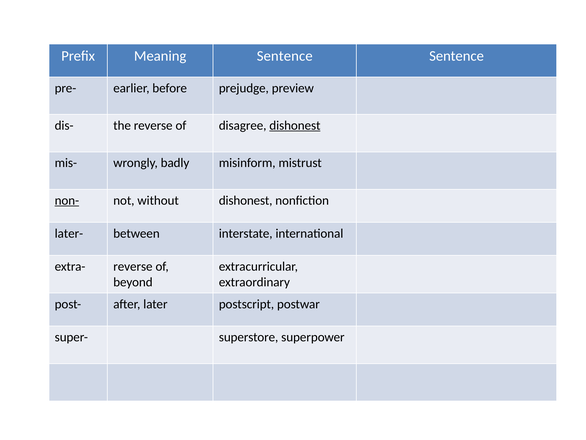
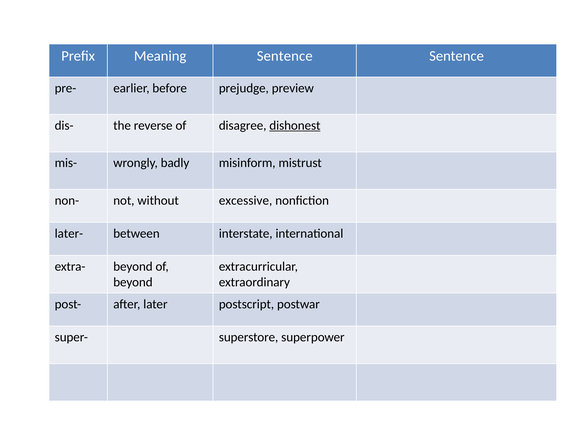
non- underline: present -> none (67, 200)
without dishonest: dishonest -> excessive (246, 200)
extra- reverse: reverse -> beyond (133, 266)
